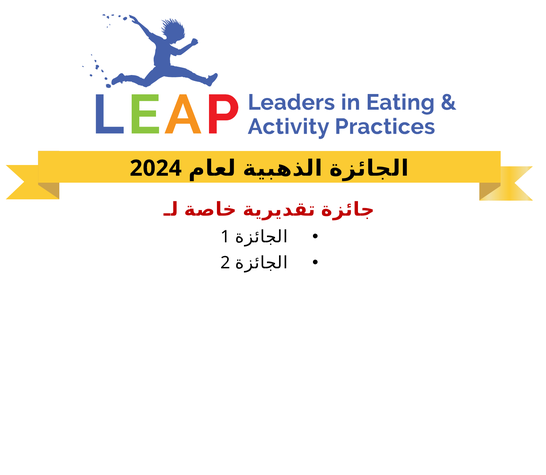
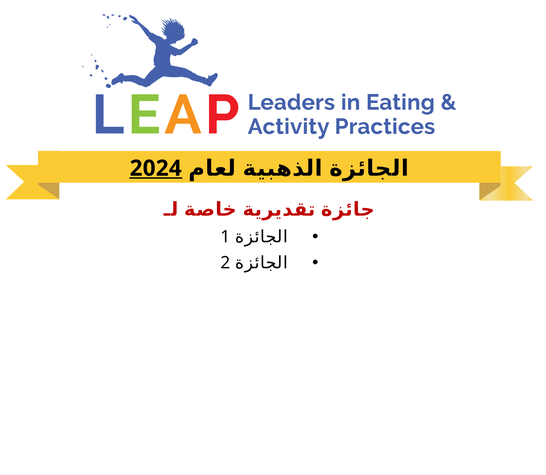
2024 underline: none -> present (156, 168)
